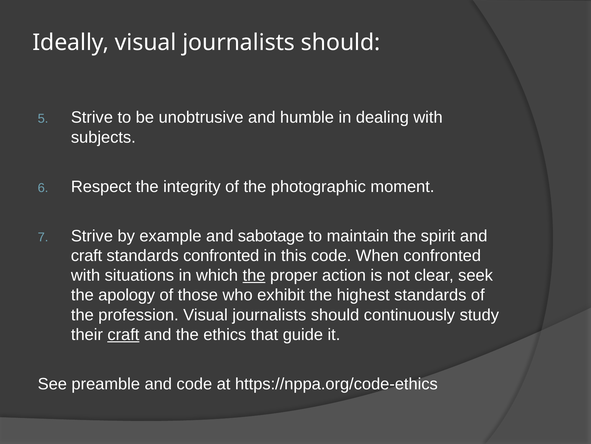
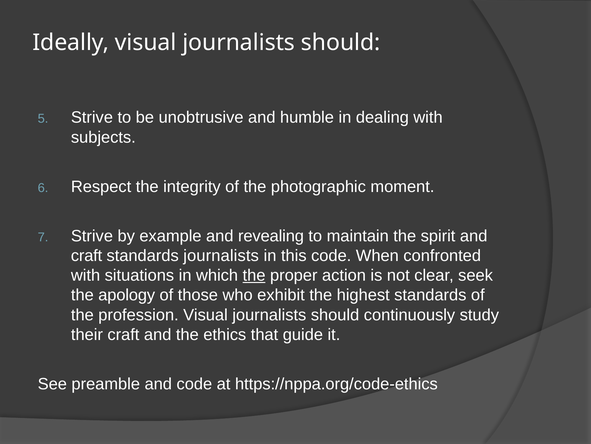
sabotage: sabotage -> revealing (271, 236)
standards confronted: confronted -> journalists (221, 255)
craft underline: present -> none (123, 334)
